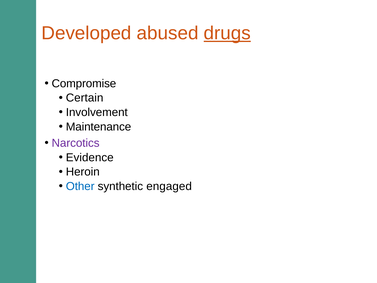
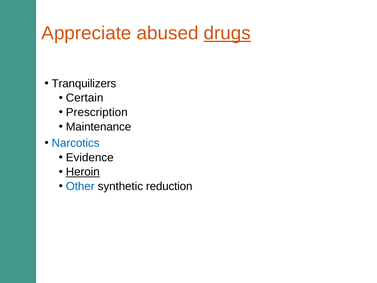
Developed: Developed -> Appreciate (86, 33)
Compromise: Compromise -> Tranquilizers (84, 83)
Involvement: Involvement -> Prescription (97, 112)
Narcotics colour: purple -> blue (76, 143)
Heroin underline: none -> present (83, 172)
engaged: engaged -> reduction (169, 186)
